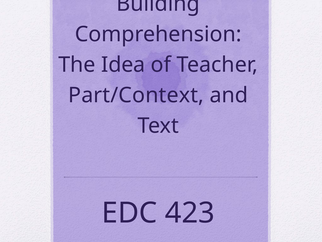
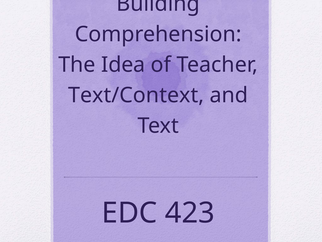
Part/Context: Part/Context -> Text/Context (136, 95)
